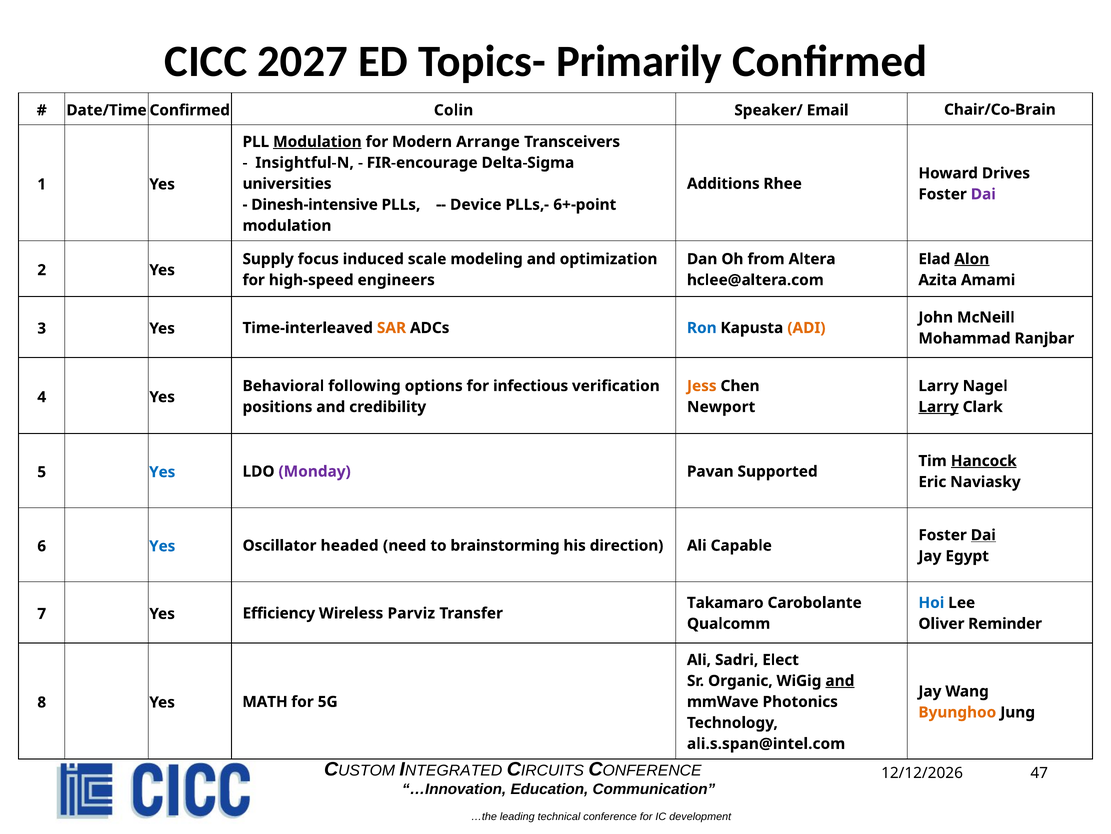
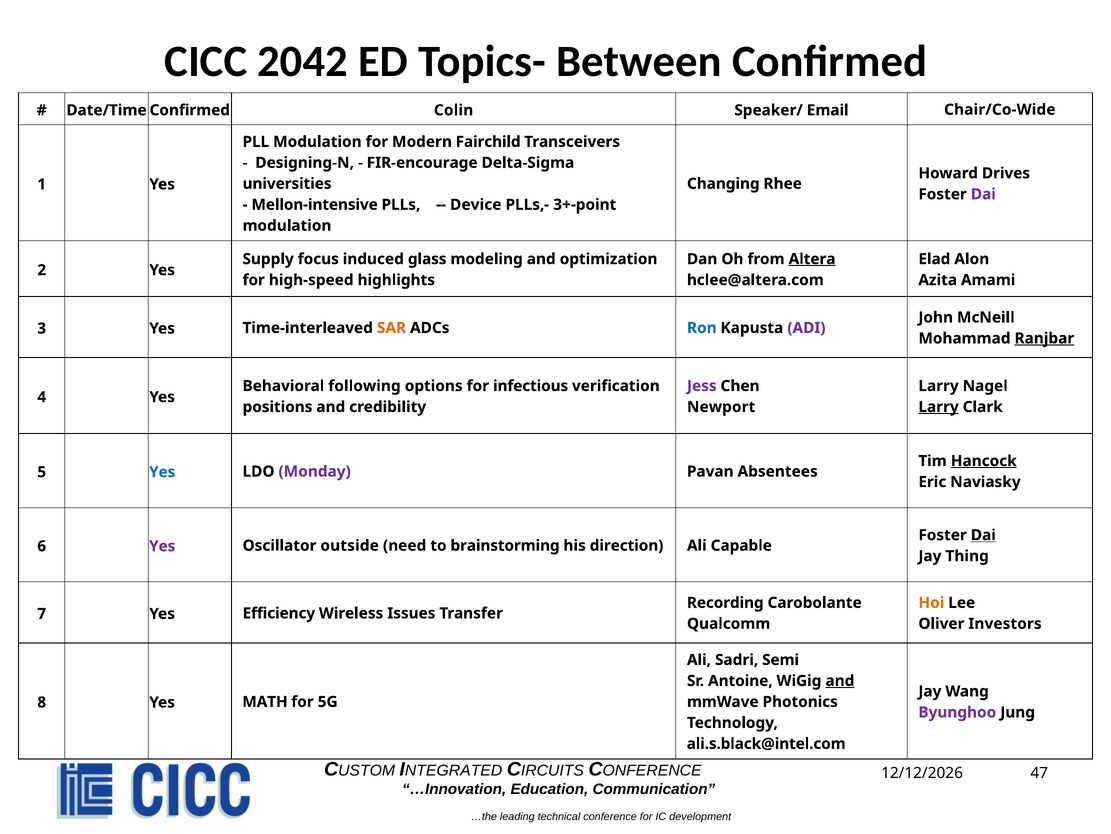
2027: 2027 -> 2042 (303, 61)
Primarily: Primarily -> Between (639, 61)
Chair/Co-Brain: Chair/Co-Brain -> Chair/Co-Wide (1000, 110)
Modulation underline: present -> none (317, 142)
Arrange: Arrange -> Fairchild (488, 142)
Insightful-N: Insightful-N -> Designing-N (305, 163)
Additions: Additions -> Changing (723, 184)
Dinesh-intensive: Dinesh-intensive -> Mellon-intensive (315, 205)
6+-point: 6+-point -> 3+-point (585, 205)
scale: scale -> glass (427, 259)
Altera underline: none -> present (812, 259)
Alon underline: present -> none (972, 259)
engineers: engineers -> highlights (396, 280)
ADI colour: orange -> purple (806, 328)
Ranjbar underline: none -> present (1044, 338)
Jess colour: orange -> purple (702, 386)
Supported: Supported -> Absentees (778, 471)
Yes colour: blue -> purple (162, 546)
headed: headed -> outside (350, 545)
Egypt: Egypt -> Thing (967, 556)
Takamaro: Takamaro -> Recording (725, 602)
Hoi colour: blue -> orange (931, 602)
Parviz: Parviz -> Issues (411, 613)
Reminder: Reminder -> Investors (1005, 623)
Elect: Elect -> Semi (781, 659)
Organic: Organic -> Antoine (740, 680)
Byunghoo colour: orange -> purple (957, 712)
ali.s.span@intel.com: ali.s.span@intel.com -> ali.s.black@intel.com (766, 743)
